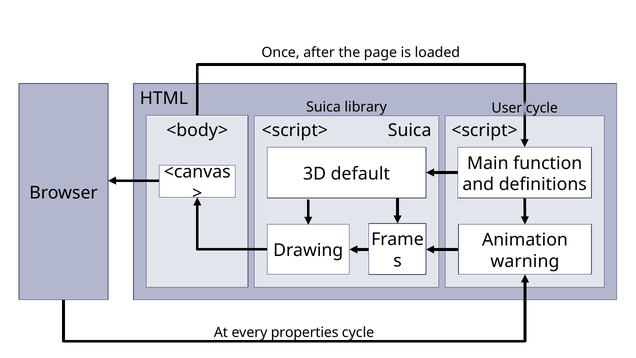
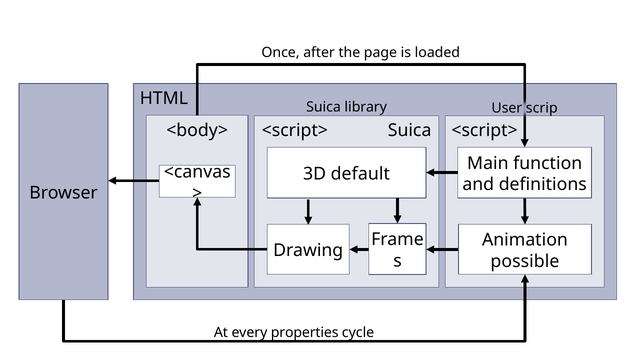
User cycle: cycle -> scrip (542, 108)
warning: warning -> possible (525, 261)
